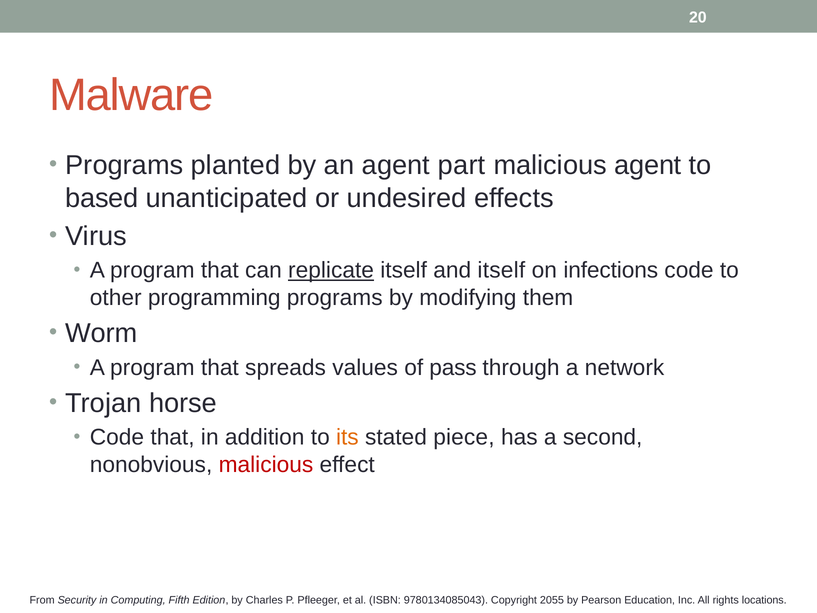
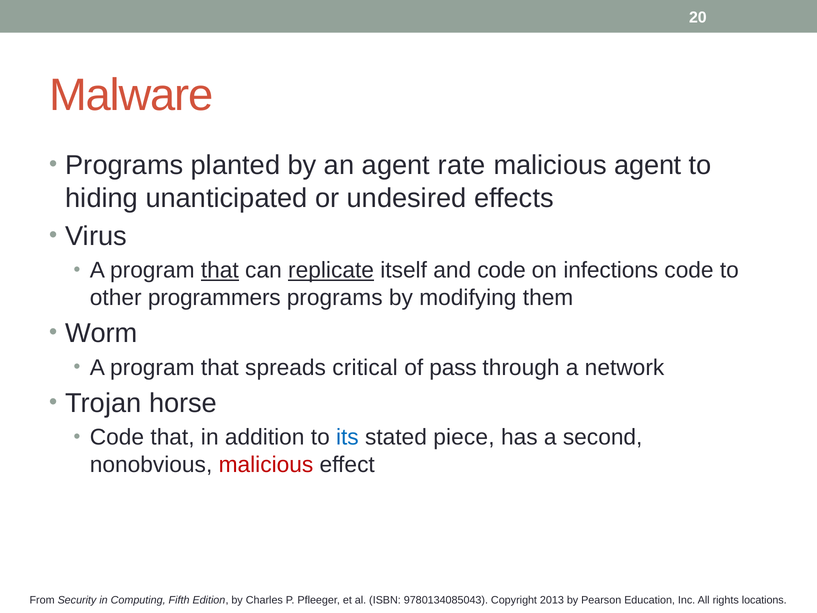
part: part -> rate (462, 165)
based: based -> hiding (102, 198)
that underline: none -> present (220, 270)
and itself: itself -> code (502, 270)
programming: programming -> programmers (214, 298)
values: values -> critical (365, 367)
its colour: orange -> blue (347, 437)
2055: 2055 -> 2013 (552, 600)
